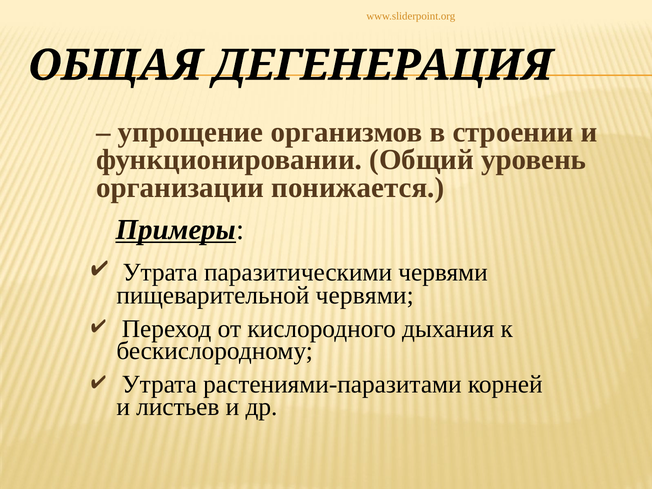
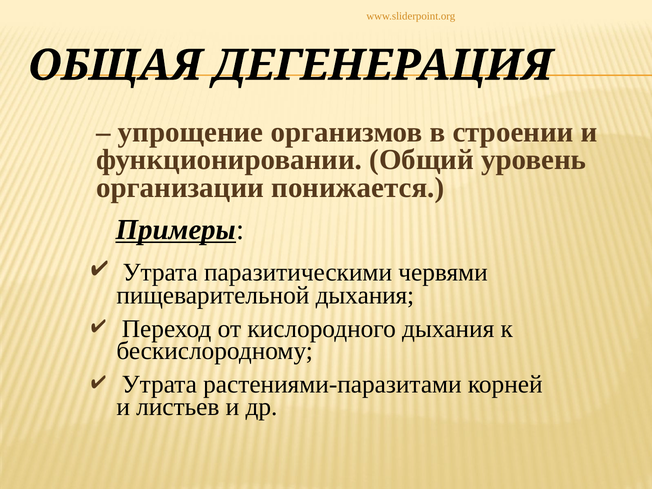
пищеварительной червями: червями -> дыхания (365, 295)
